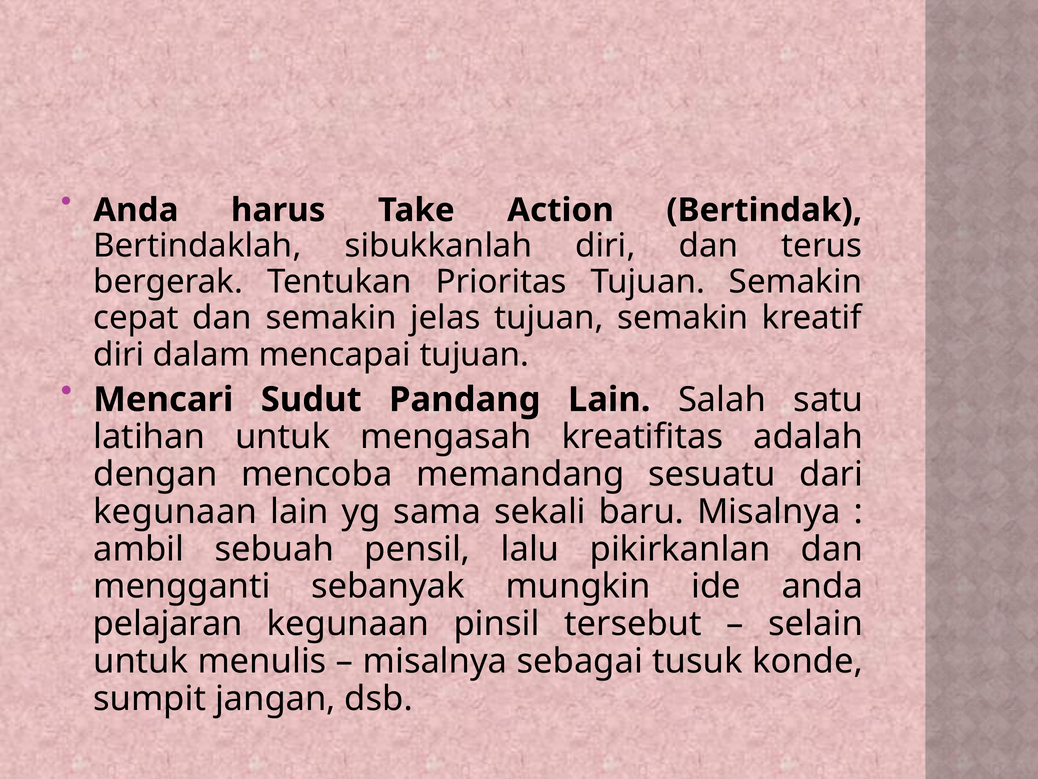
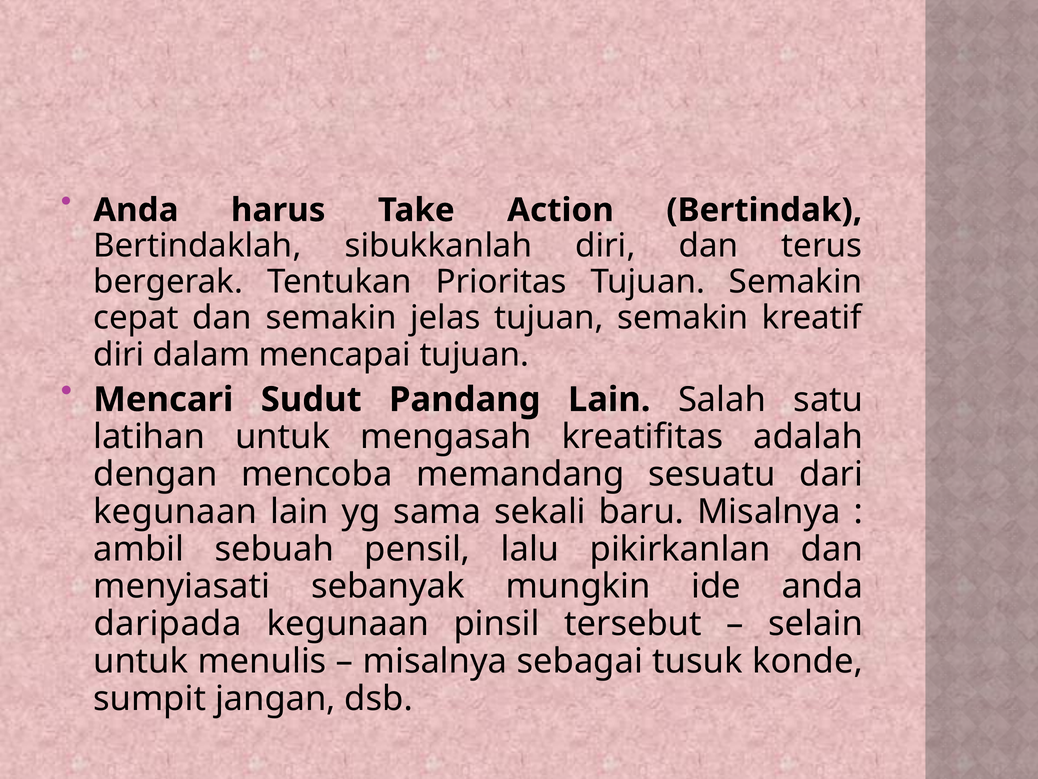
mengganti: mengganti -> menyiasati (182, 586)
pelajaran: pelajaran -> daripada (168, 623)
